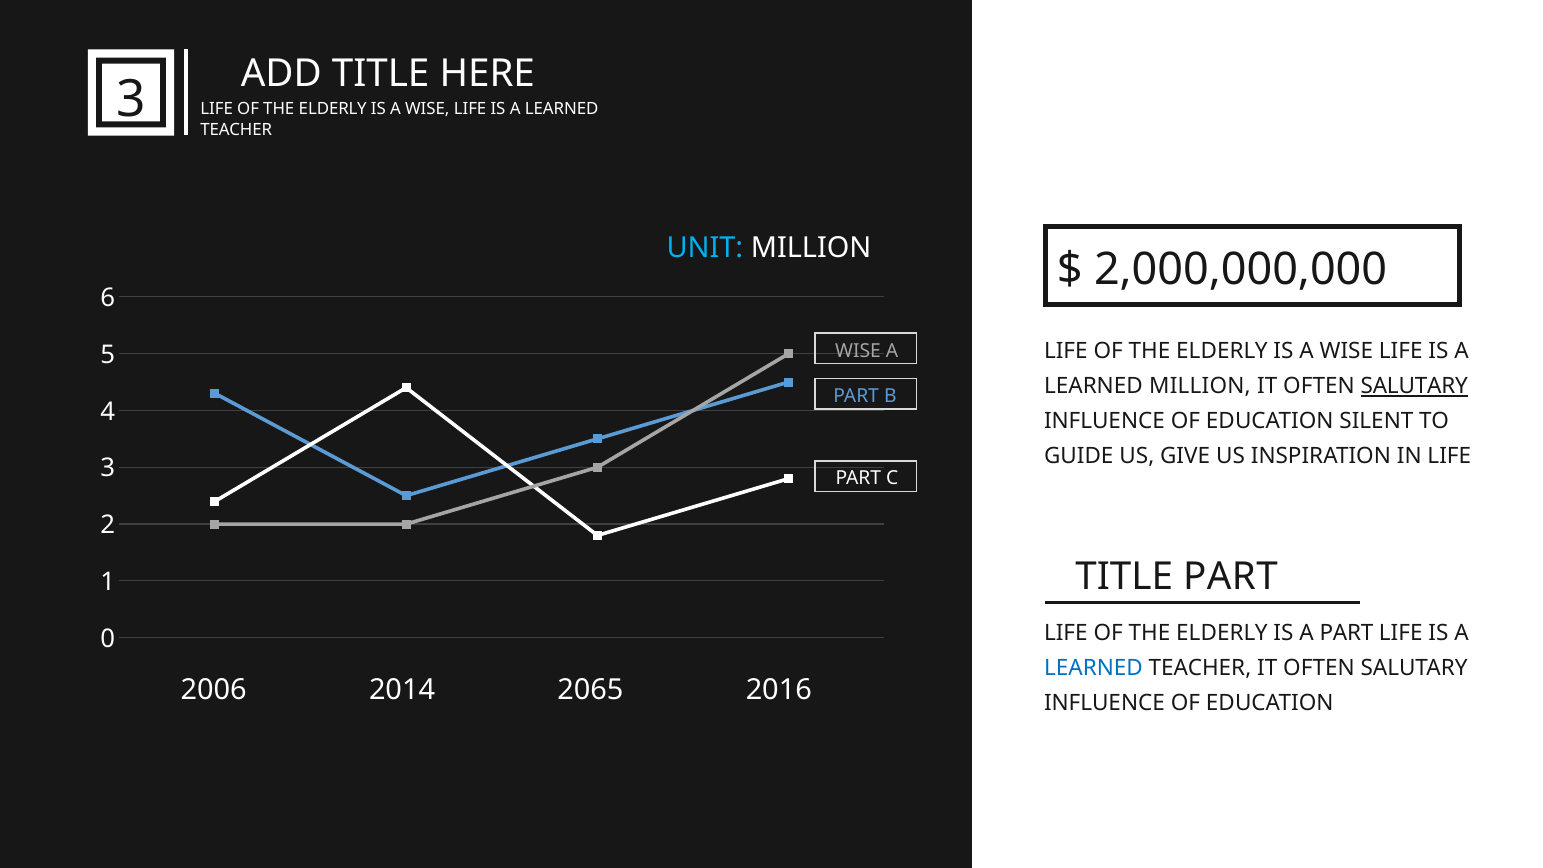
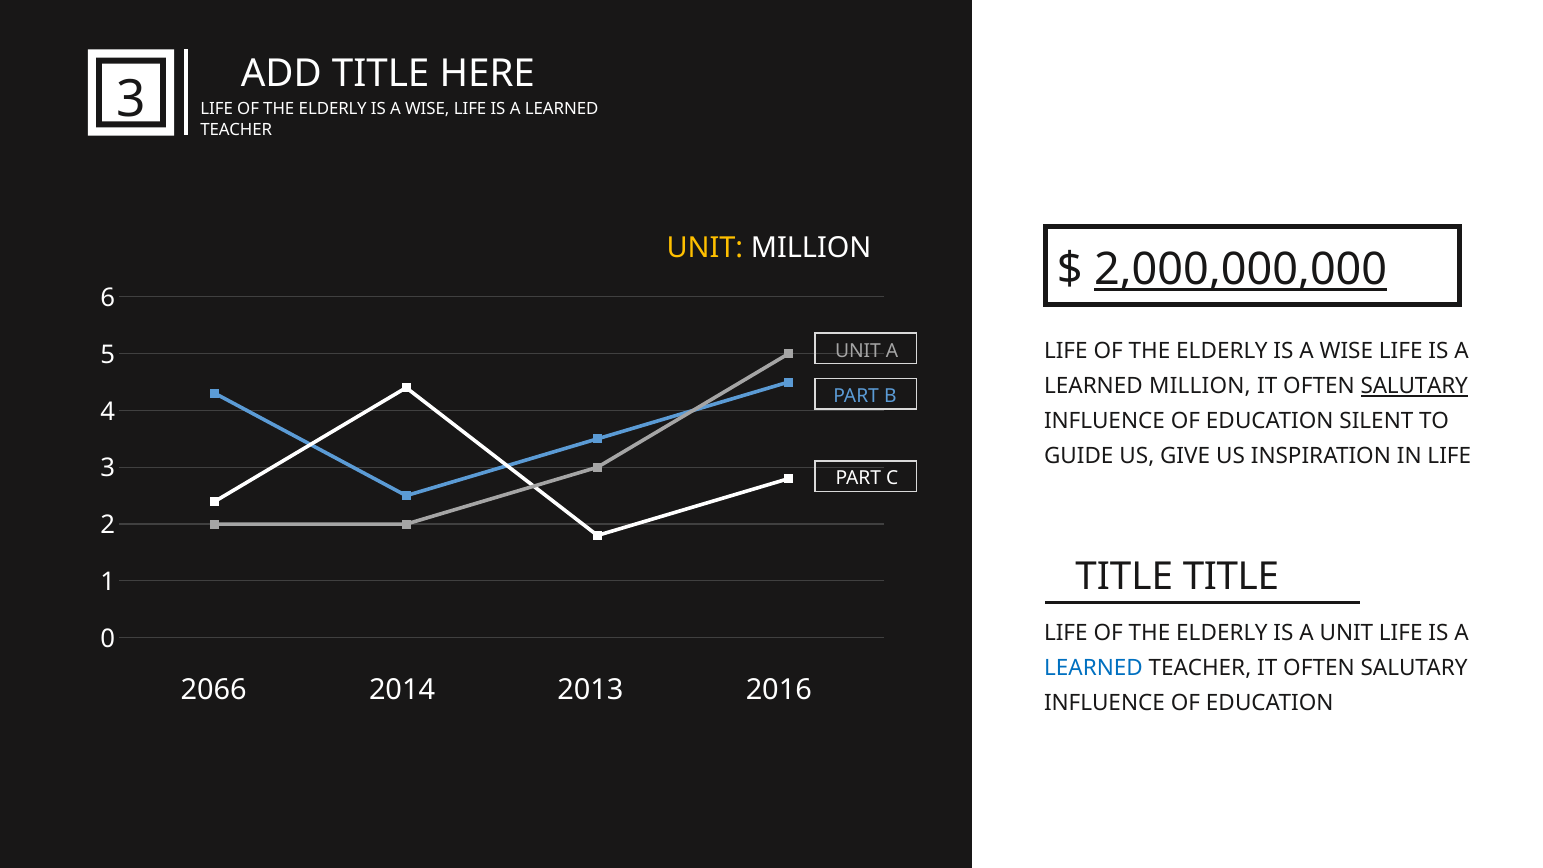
UNIT colour: light blue -> yellow (705, 248)
2,000,000,000 underline: none -> present (1241, 270)
WISE: WISE -> UNIT (858, 351)
TITLE PART: PART -> TITLE (1231, 576)
IS A PART: PART -> UNIT (1346, 633)
2006: 2006 -> 2066 (214, 690)
2065: 2065 -> 2013 (590, 690)
